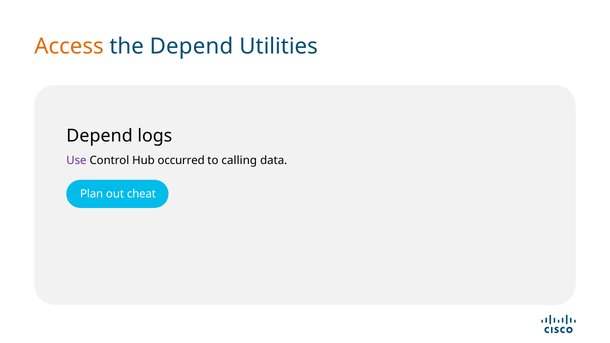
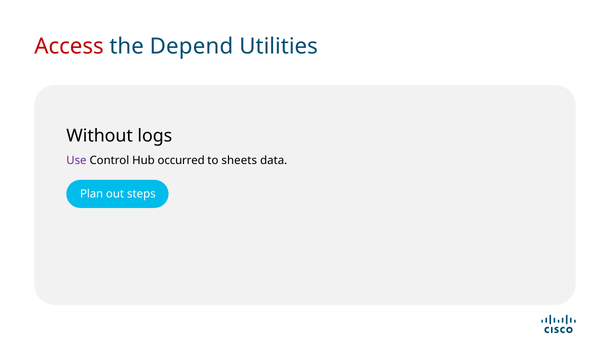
Access colour: orange -> red (69, 46)
Depend: Depend -> Without (100, 136)
calling: calling -> sheets (239, 161)
cheat: cheat -> steps (141, 194)
